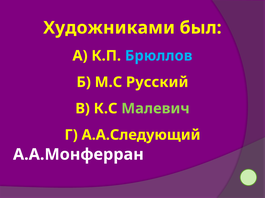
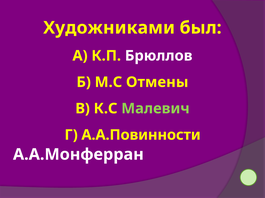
Брюллов colour: light blue -> white (159, 56)
Русский: Русский -> Отмены (157, 82)
А.А.Следующий: А.А.Следующий -> А.А.Повинности (141, 135)
